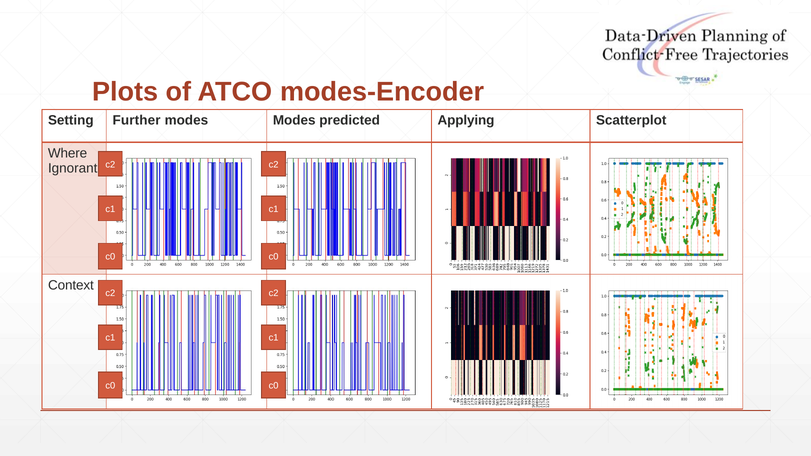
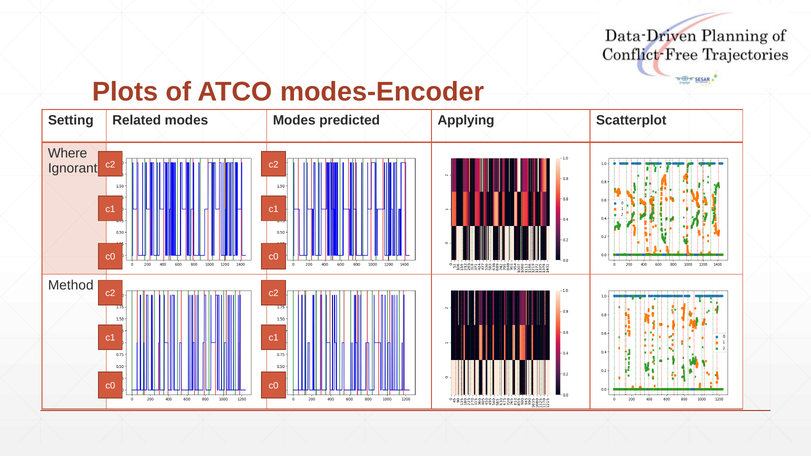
Further: Further -> Related (137, 120)
Context: Context -> Method (71, 285)
